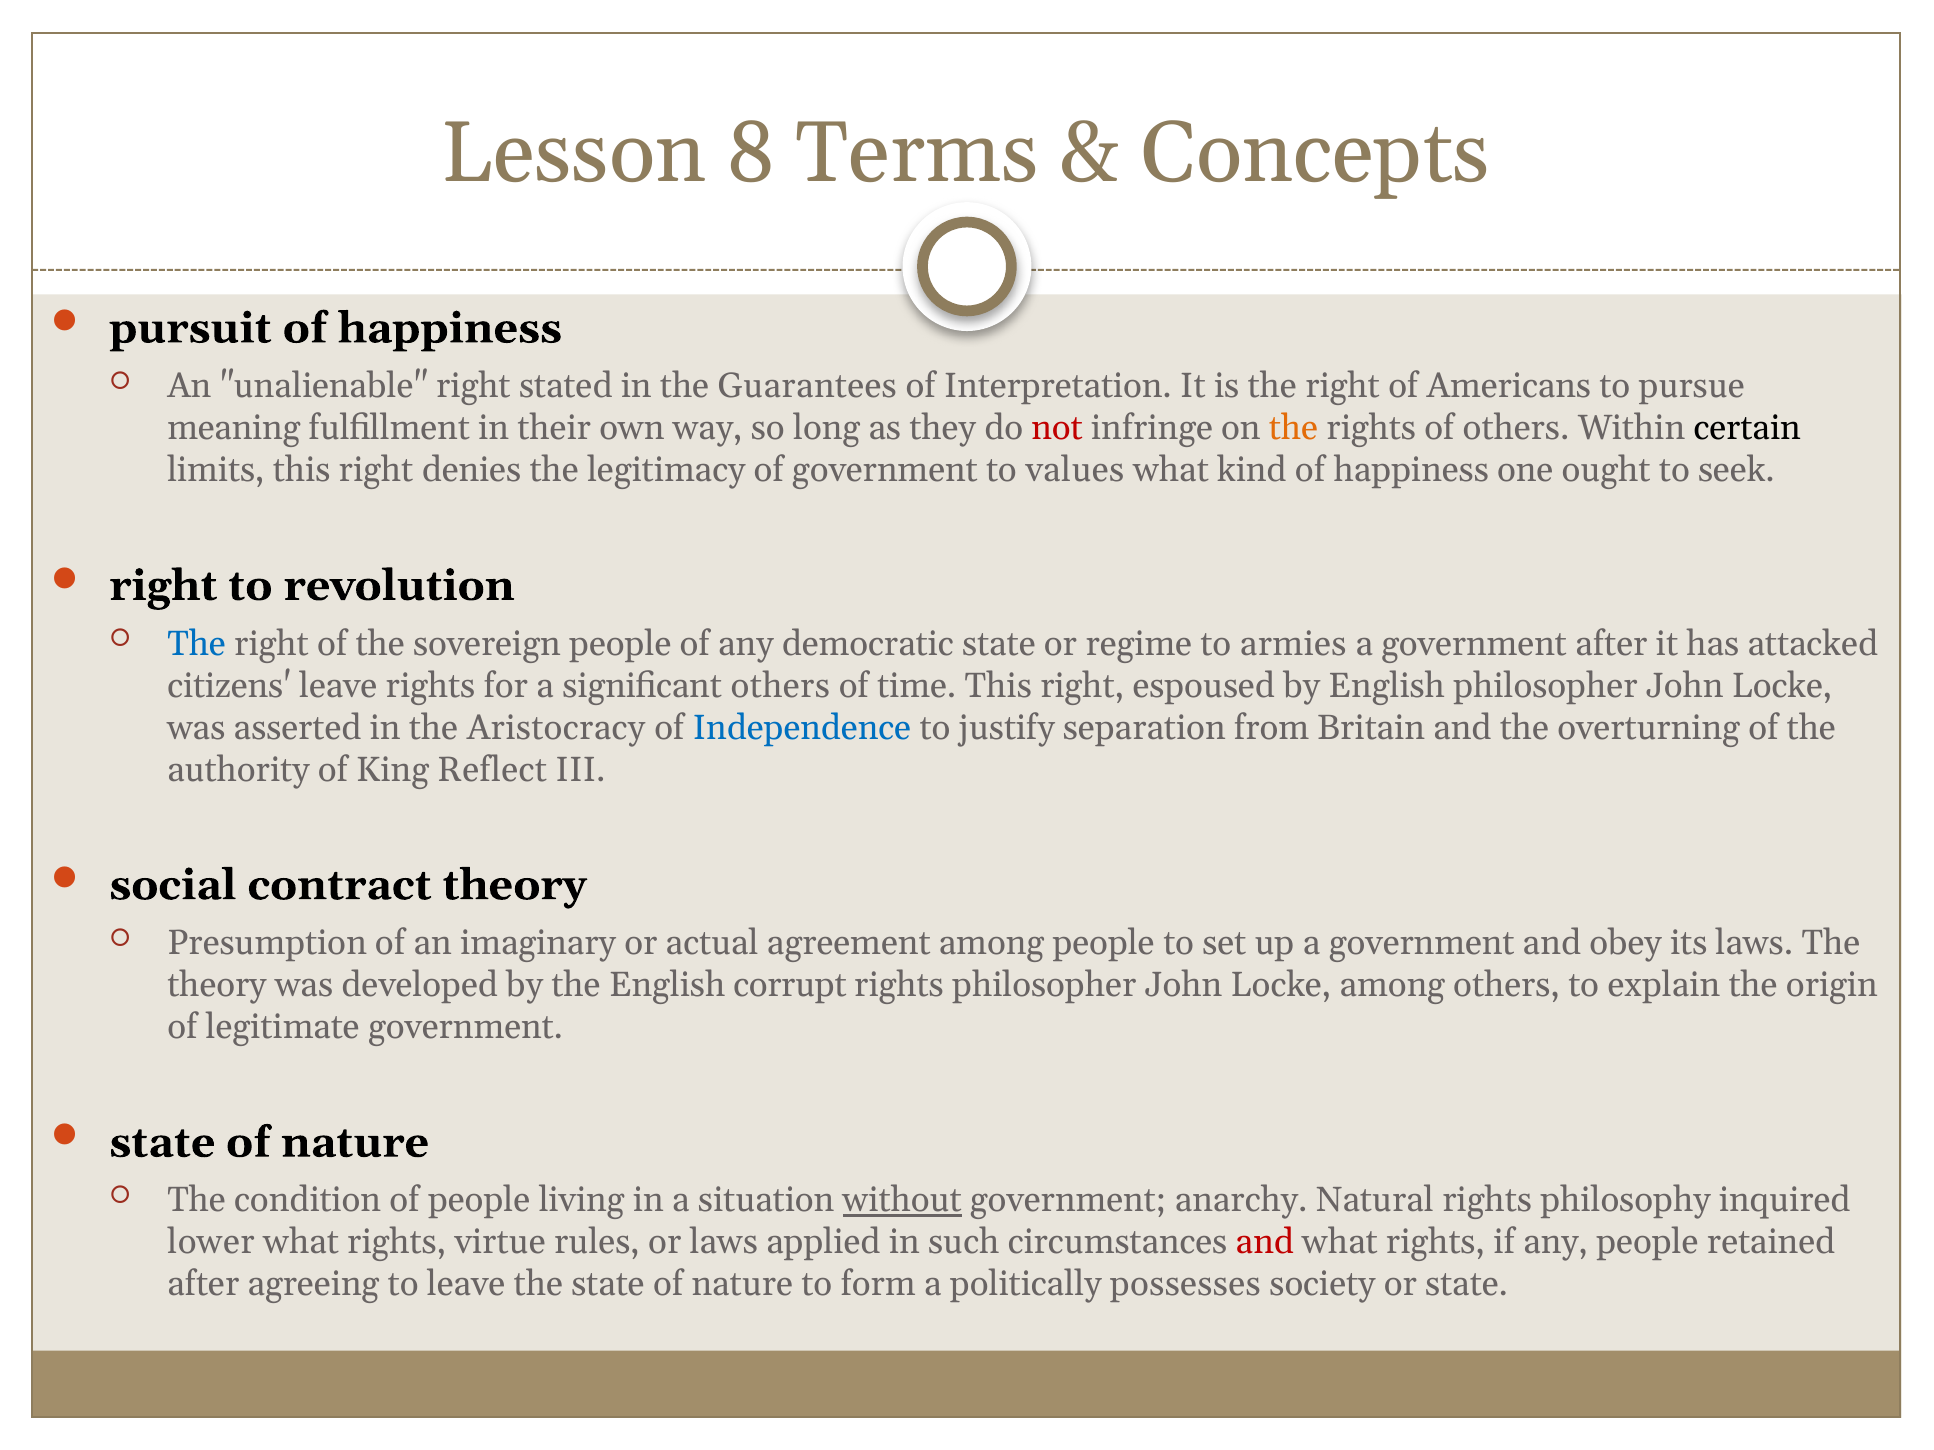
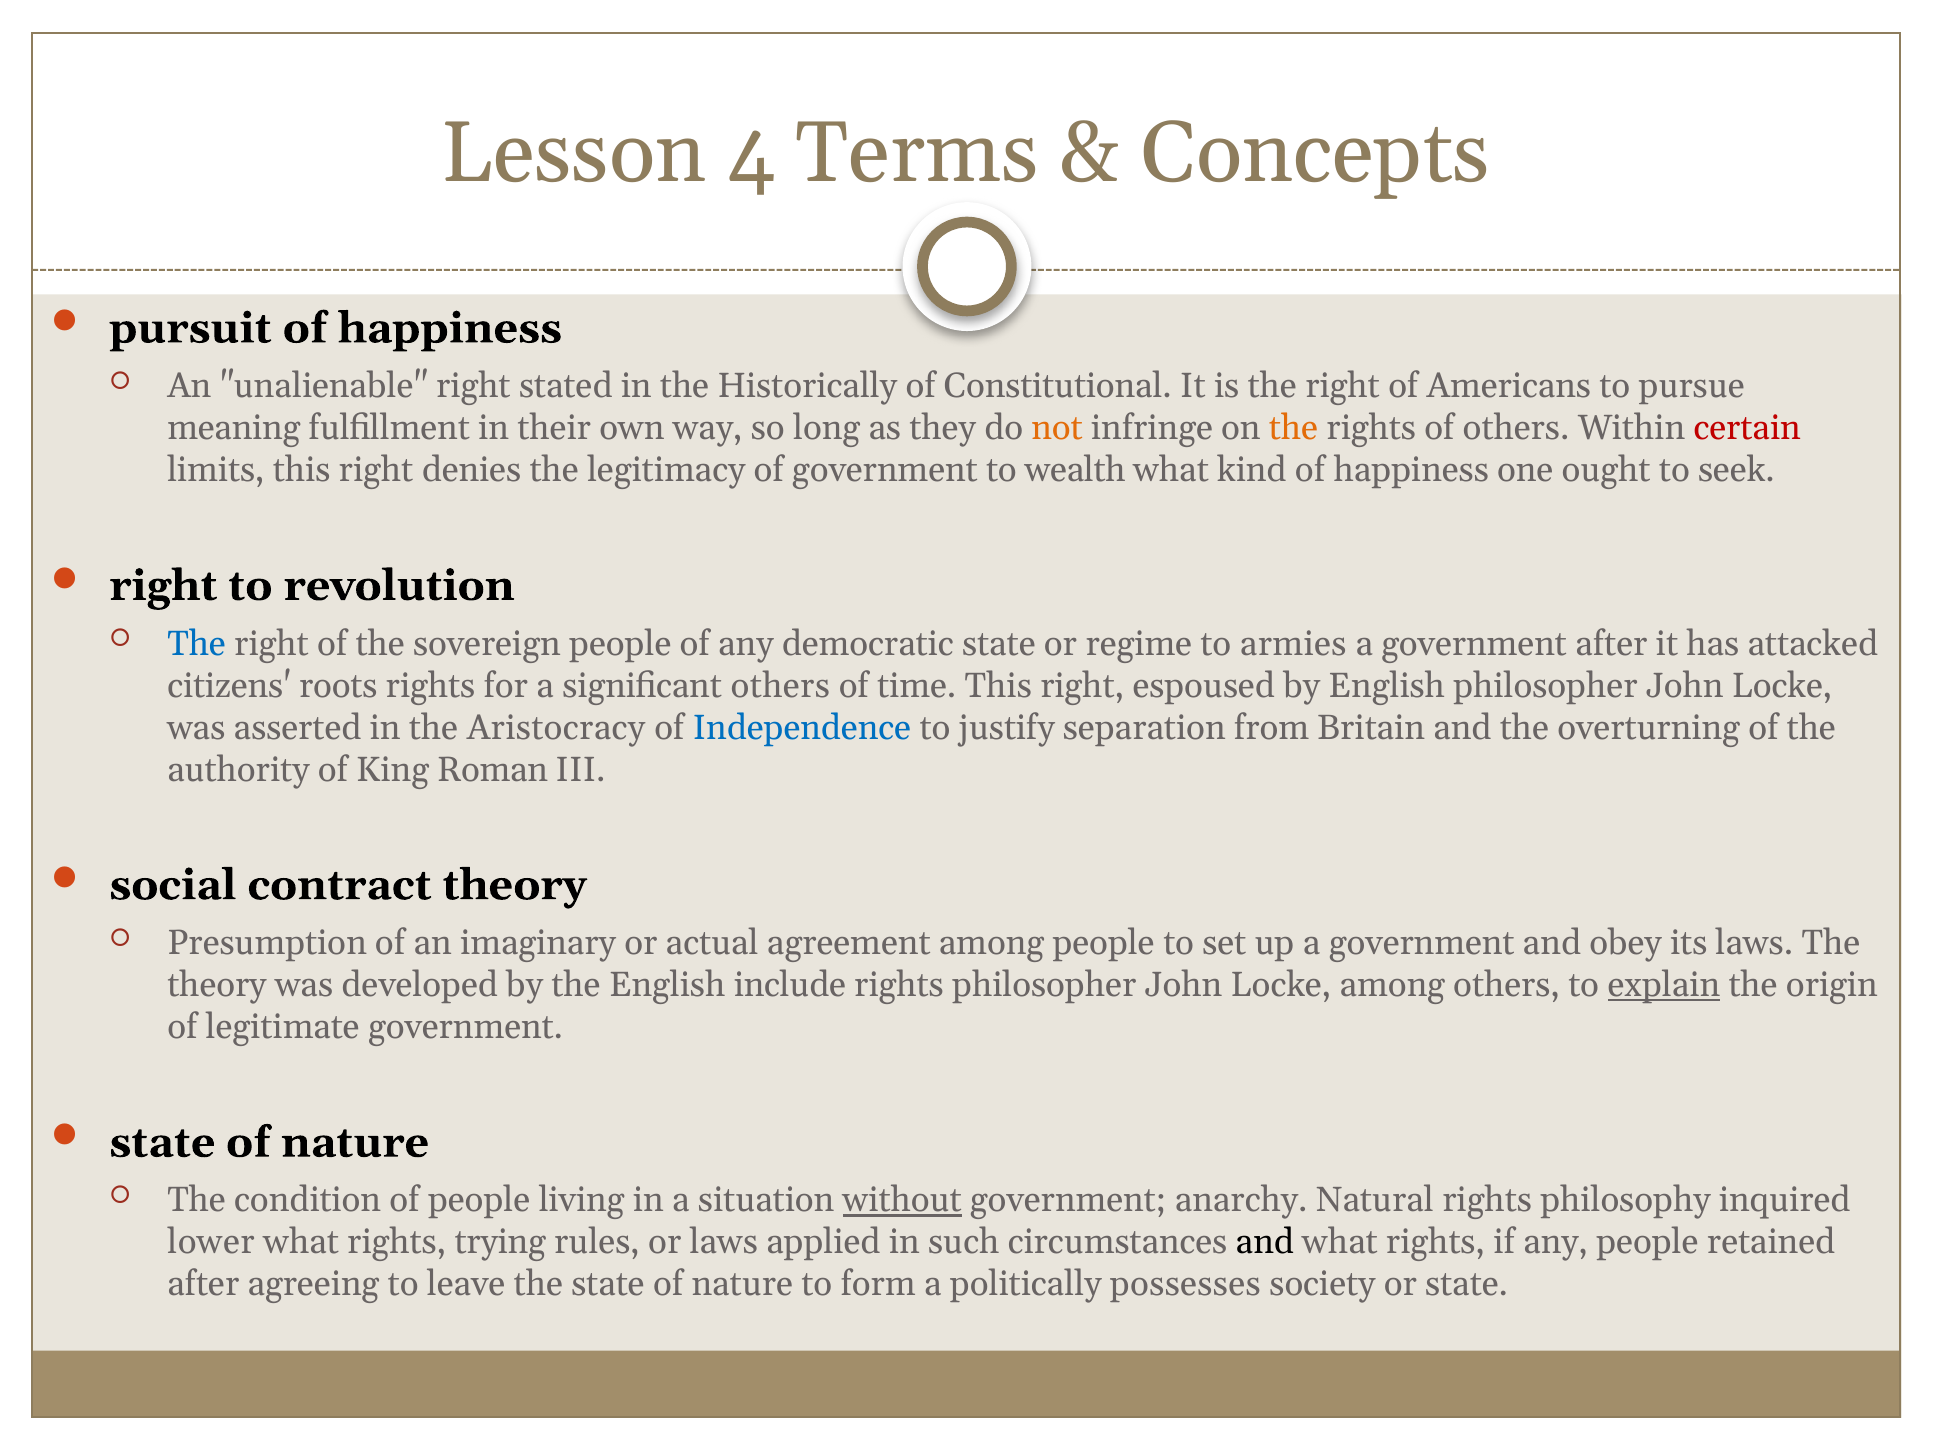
8: 8 -> 4 (751, 154)
Guarantees: Guarantees -> Historically (807, 386)
Interpretation: Interpretation -> Constitutional (1058, 386)
not colour: red -> orange (1057, 428)
certain colour: black -> red (1747, 428)
values: values -> wealth (1075, 470)
citizens leave: leave -> roots (338, 686)
Reflect: Reflect -> Roman (492, 770)
corrupt: corrupt -> include (790, 985)
explain underline: none -> present (1664, 985)
virtue: virtue -> trying (500, 1243)
and colour: red -> black (1265, 1243)
